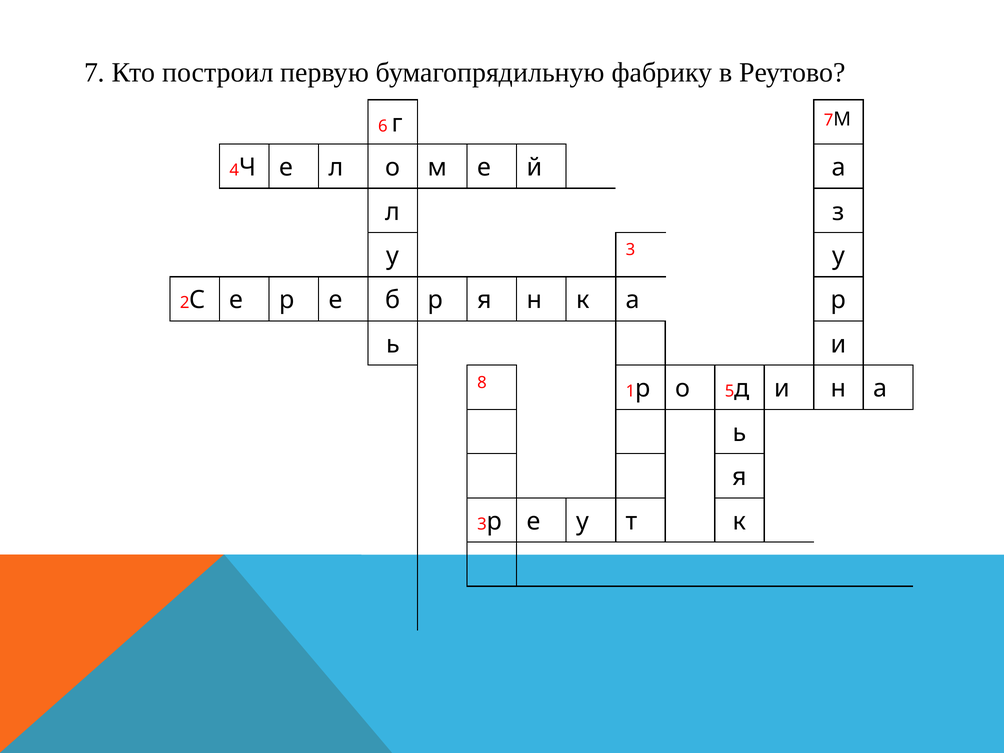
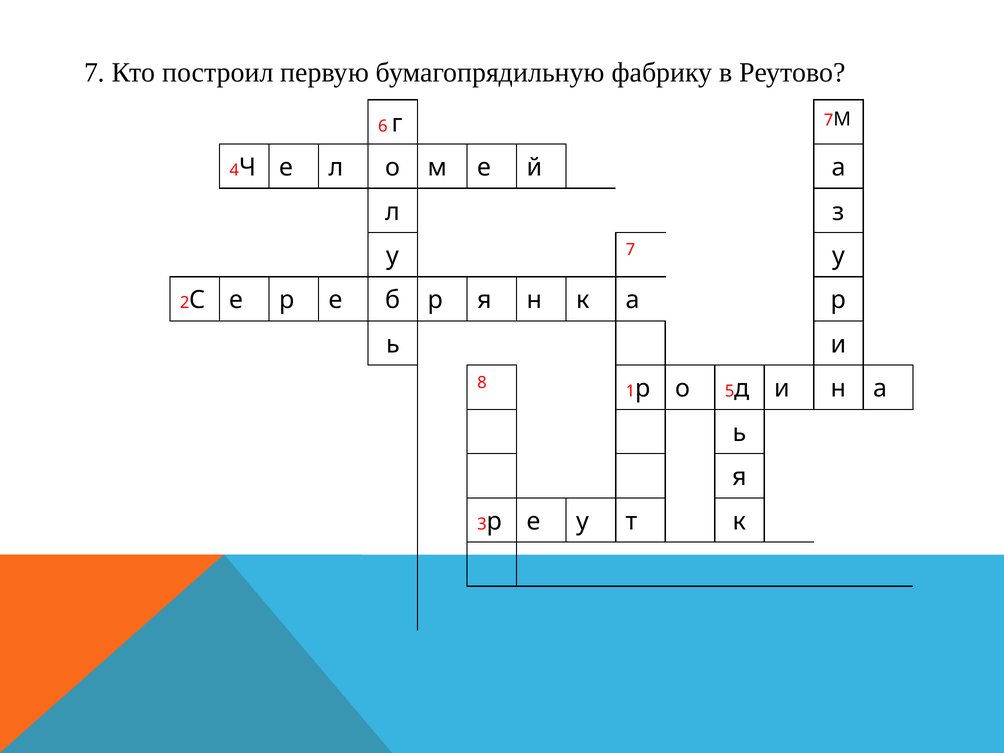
у 3: 3 -> 7 (631, 250)
